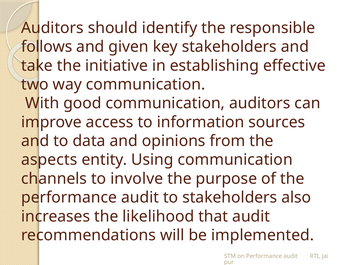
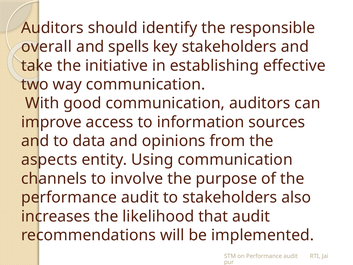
follows: follows -> overall (47, 47)
given: given -> spells (129, 47)
